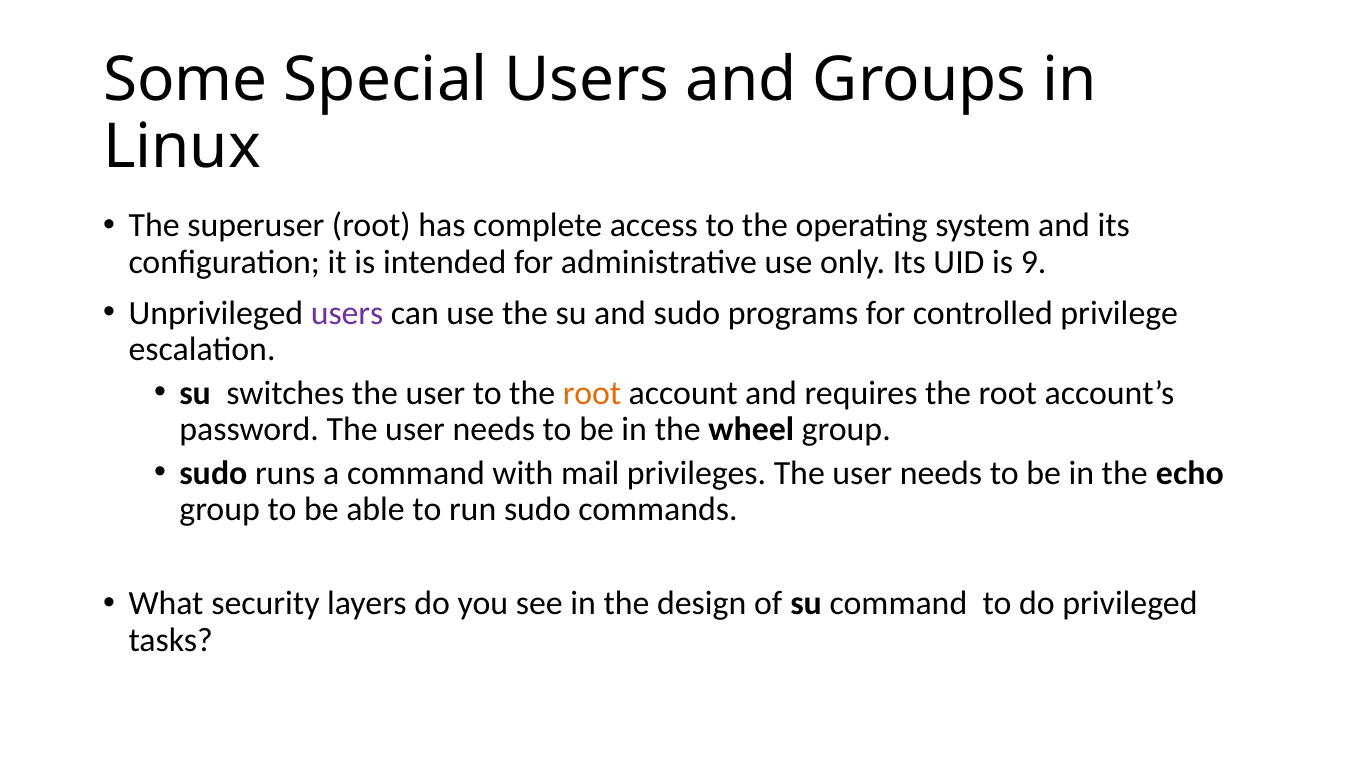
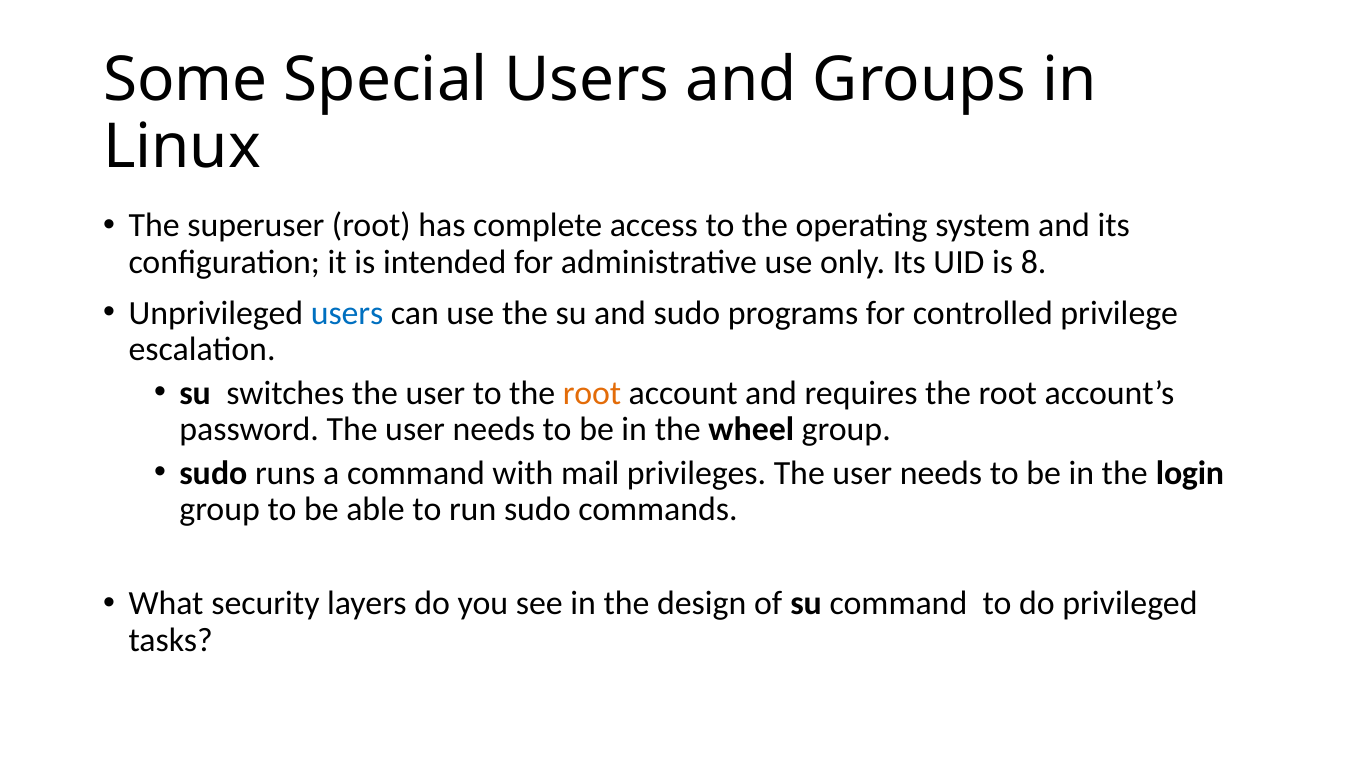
9: 9 -> 8 (1034, 262)
users colour: purple -> blue (347, 313)
echo: echo -> login (1190, 473)
